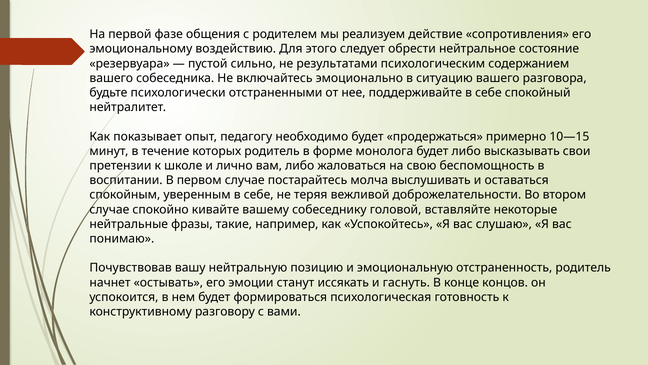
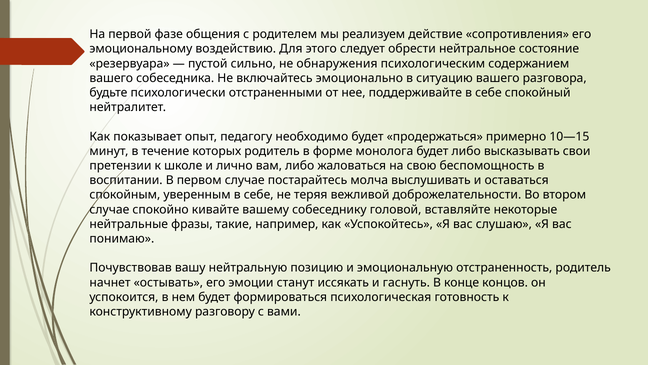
результатами: результатами -> обнаружения (337, 63)
